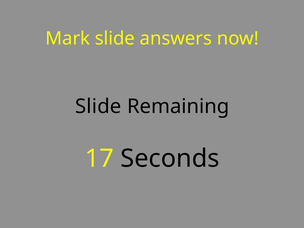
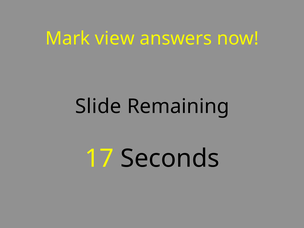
Mark slide: slide -> view (115, 39)
